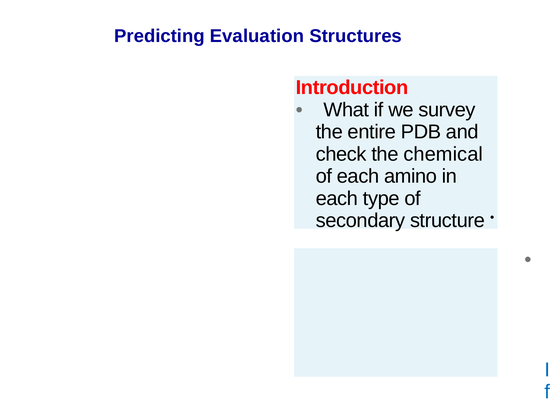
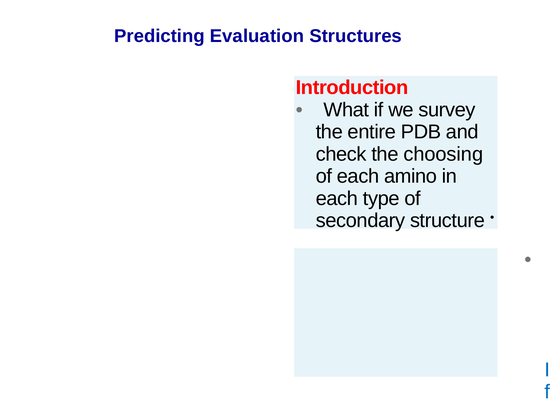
chemical: chemical -> choosing (443, 154)
